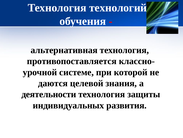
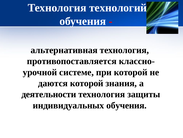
даются целевой: целевой -> которой (87, 83)
индивидуальных развития: развития -> обучения (127, 105)
